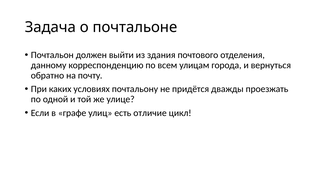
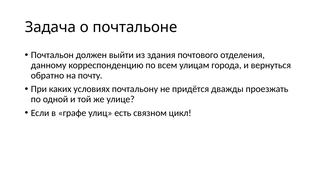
отличие: отличие -> связном (150, 113)
